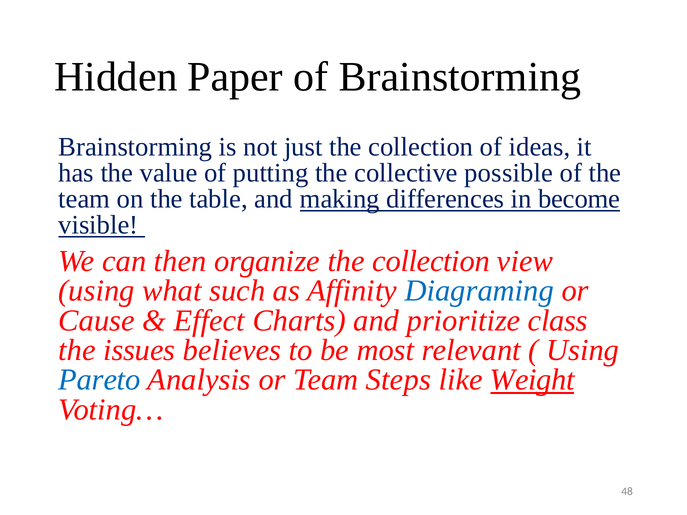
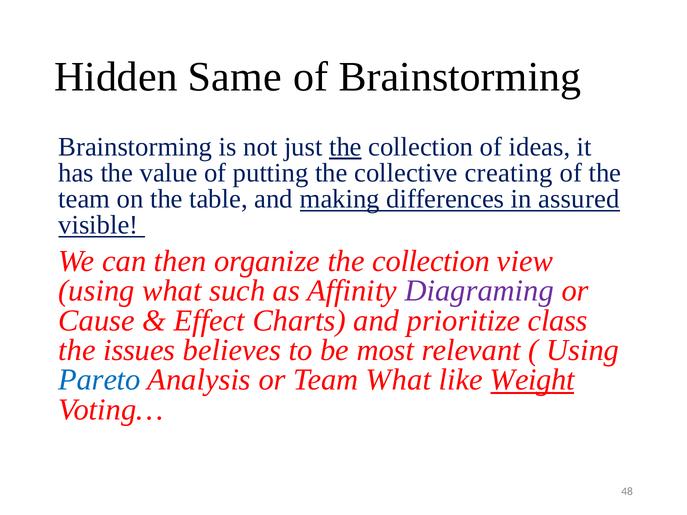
Paper: Paper -> Same (235, 77)
the underline: none -> present (345, 147)
possible: possible -> creating (509, 173)
become: become -> assured (579, 199)
Diagraming colour: blue -> purple (479, 291)
Team Steps: Steps -> What (398, 380)
